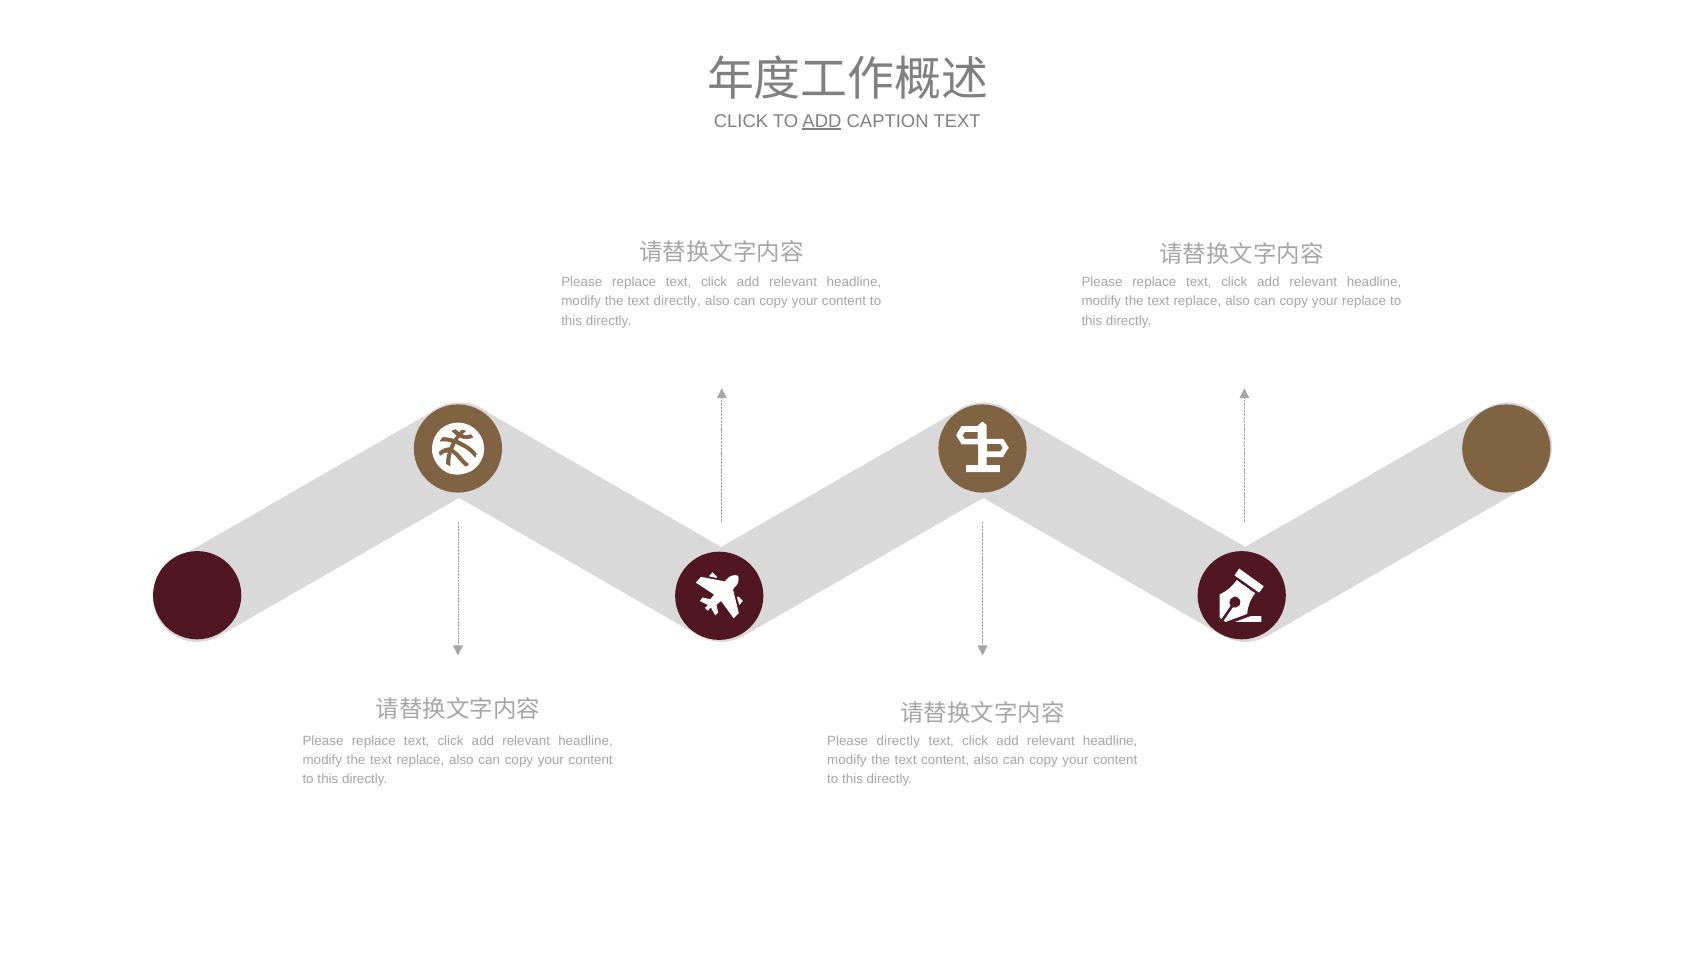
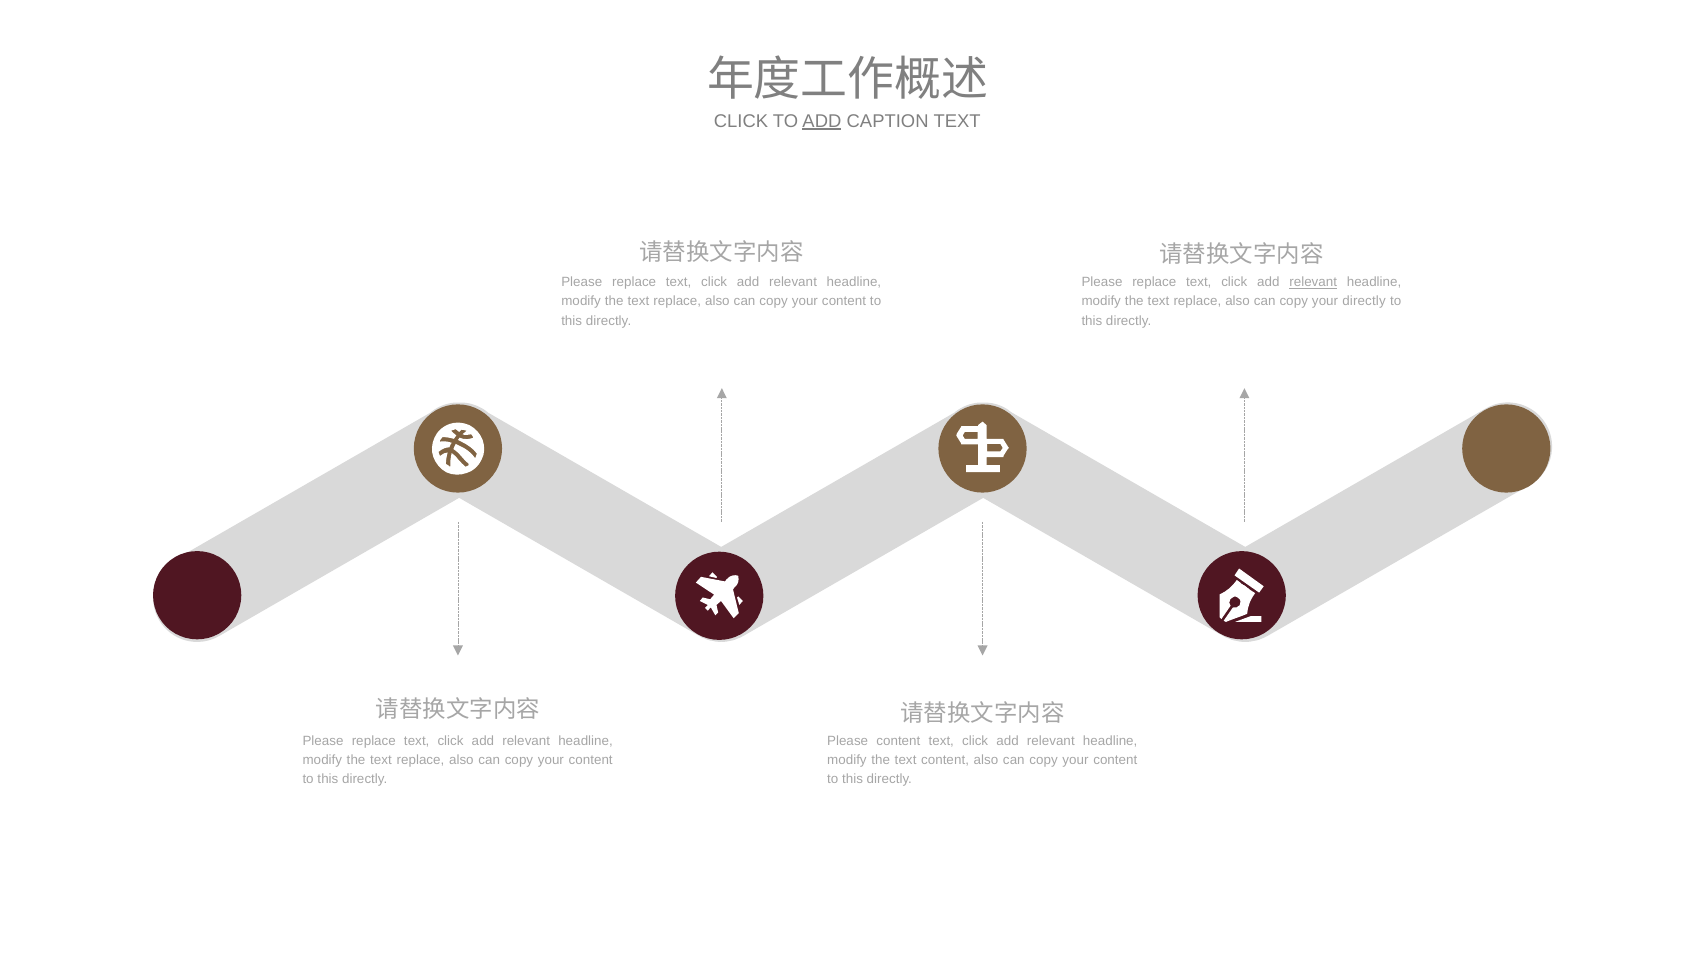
relevant underline: none -> present (1313, 282)
directly: directly -> replace (677, 301)
your replace: replace -> directly (1364, 301)
Please directly: directly -> content (898, 740)
